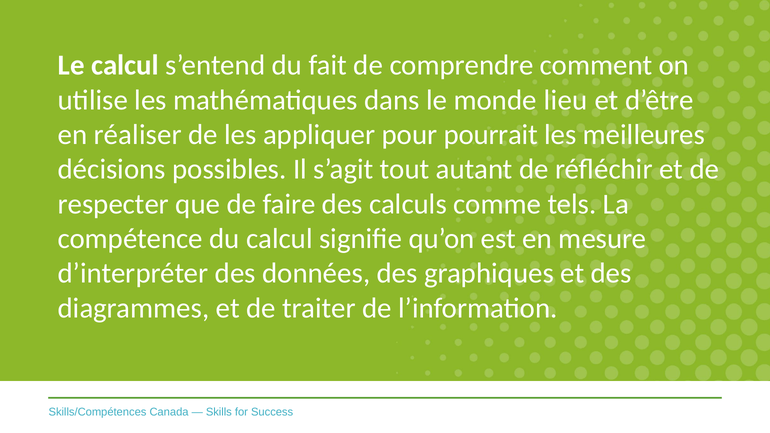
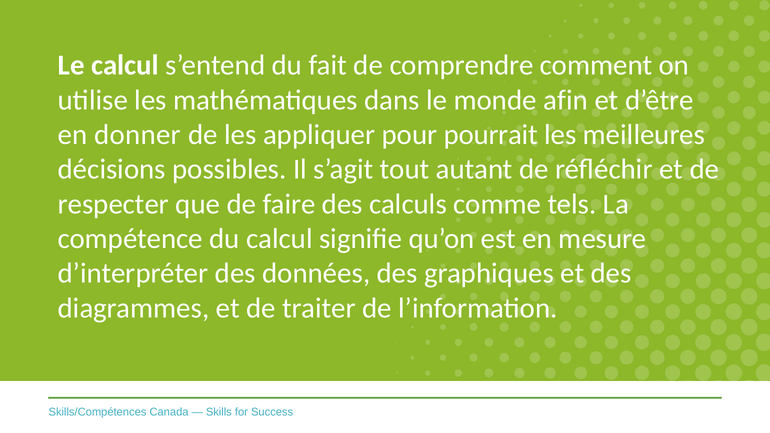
lieu: lieu -> afin (566, 100)
réaliser: réaliser -> donner (138, 135)
